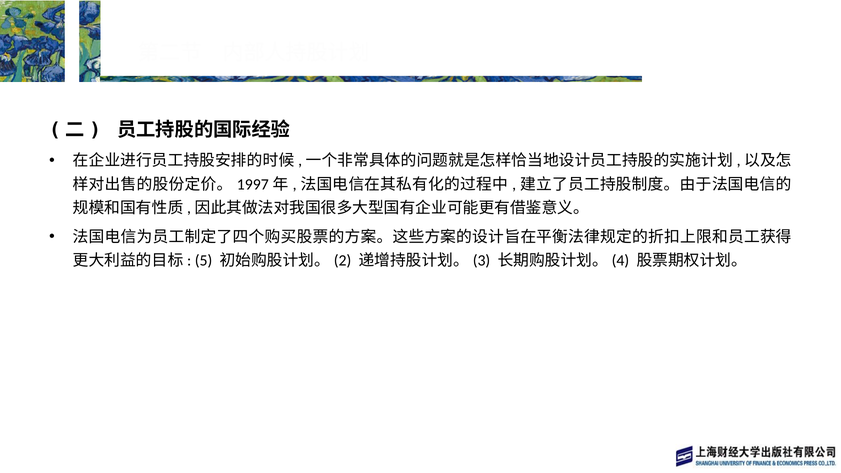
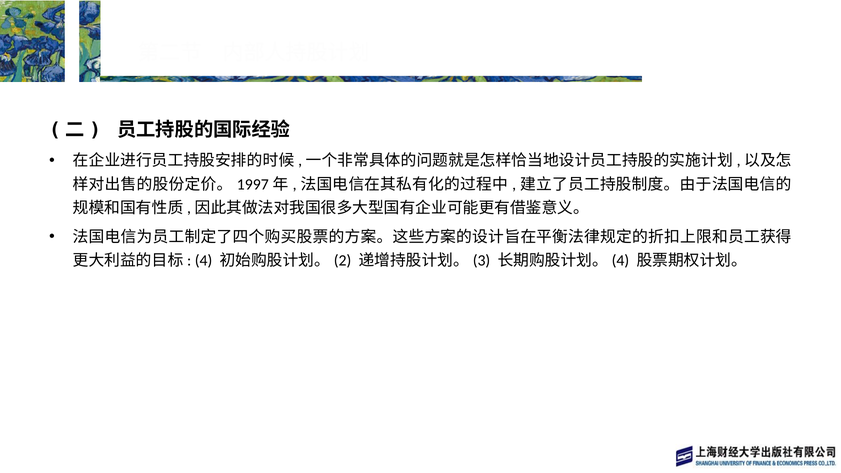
5: 5 -> 4 (204, 261)
